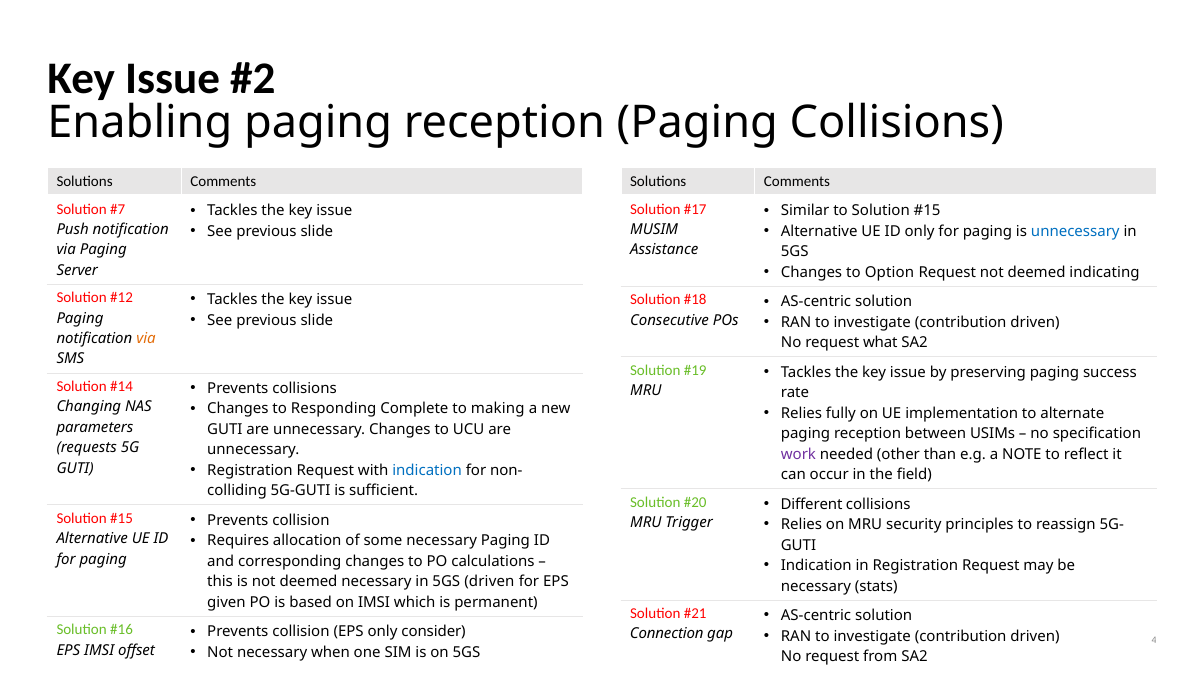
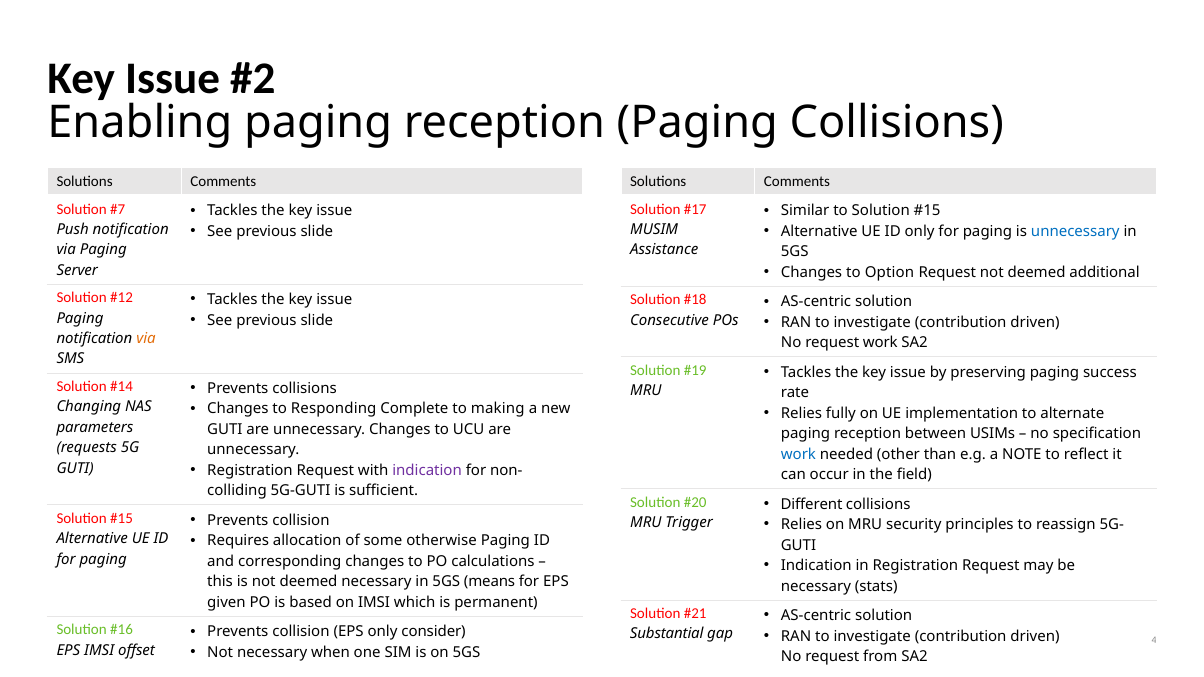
indicating: indicating -> additional (1105, 272)
request what: what -> work (880, 343)
work colour: purple -> blue (798, 454)
indication colour: blue -> purple (427, 470)
some necessary: necessary -> otherwise (442, 541)
5GS driven: driven -> means (490, 582)
Connection: Connection -> Substantial (667, 634)
